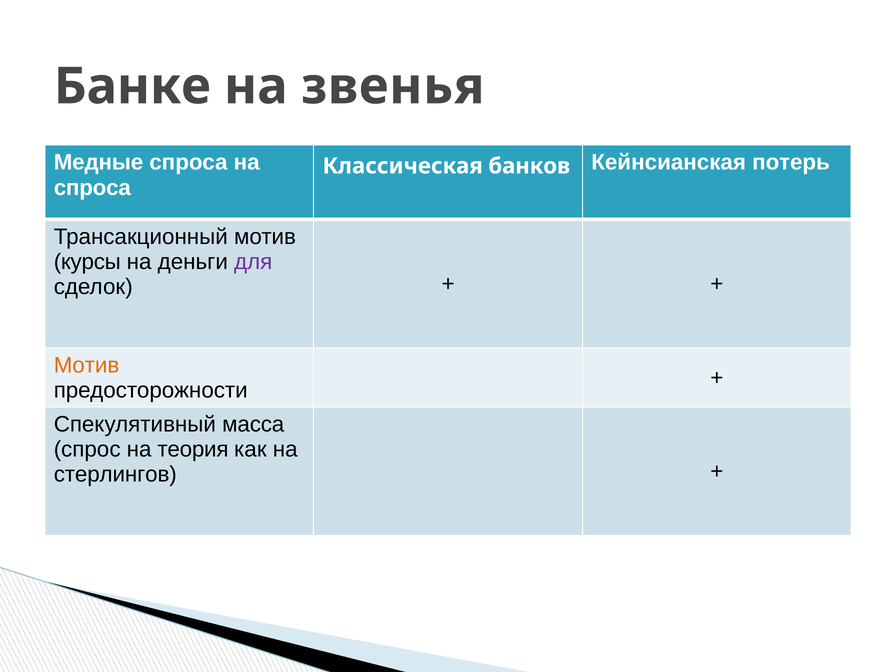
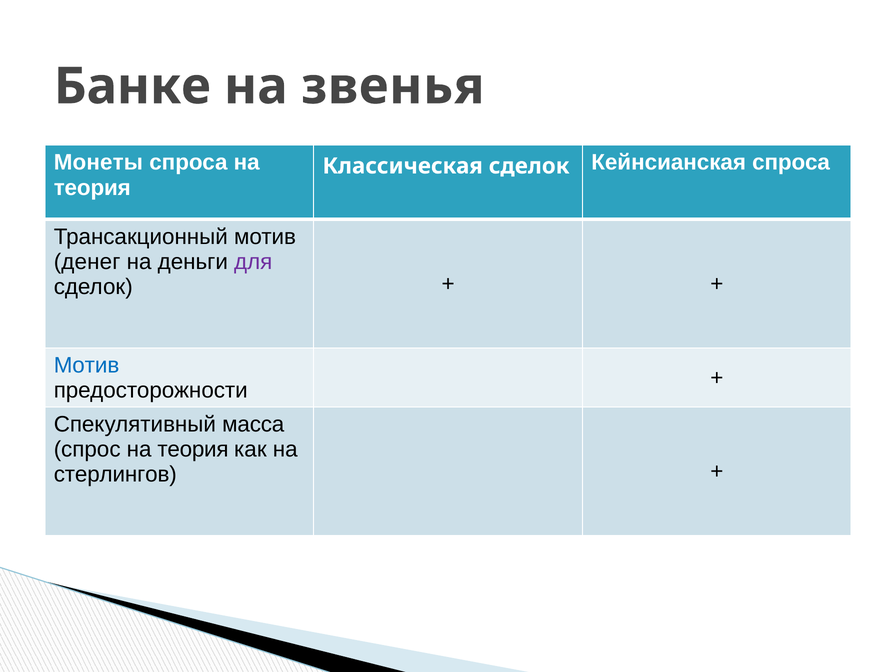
Медные: Медные -> Монеты (98, 163)
Классическая банков: банков -> сделок (529, 166)
Кейнсианская потерь: потерь -> спроса (791, 163)
спроса: спроса -> теория (92, 188)
курсы: курсы -> денег (87, 262)
Мотив colour: orange -> blue (87, 365)
